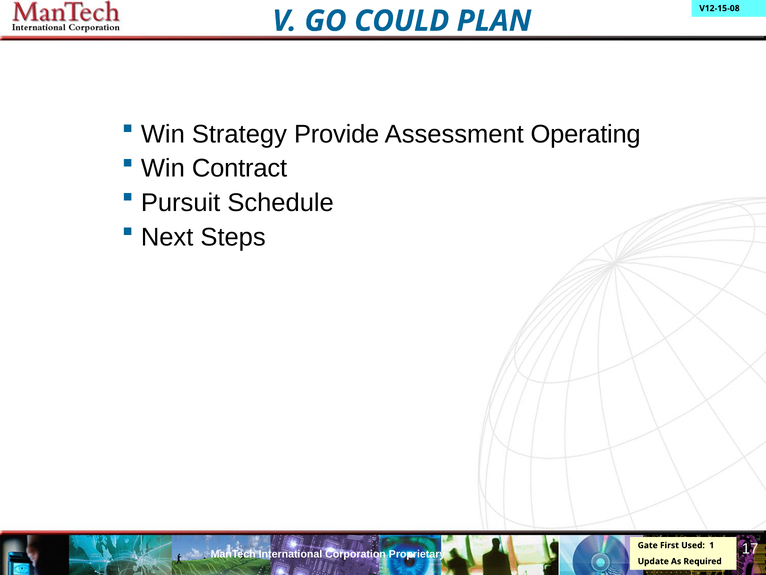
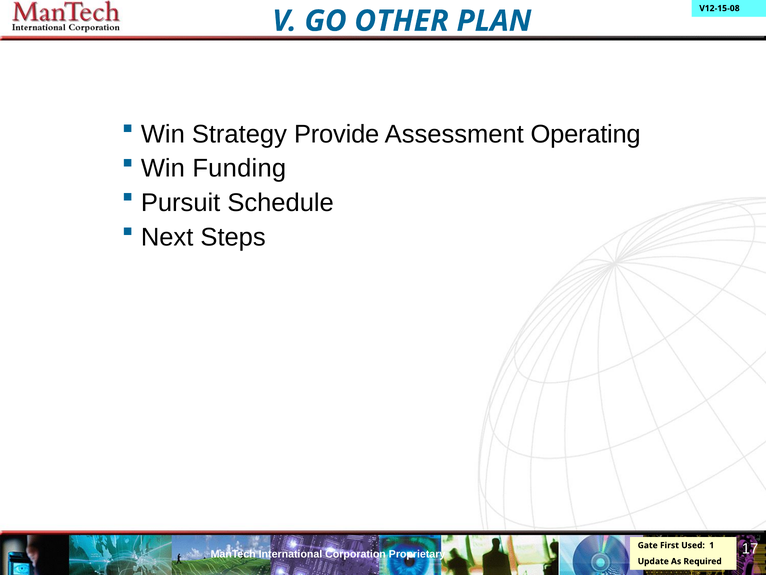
COULD: COULD -> OTHER (402, 21)
Contract: Contract -> Funding (239, 168)
